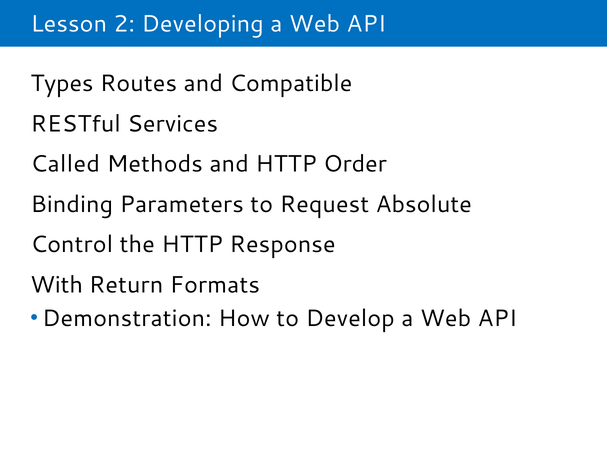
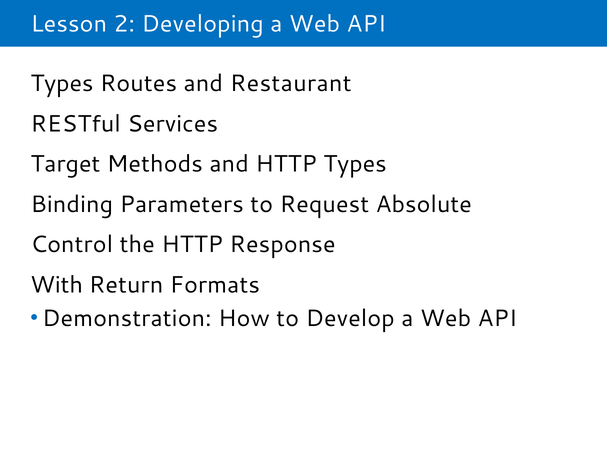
Compatible: Compatible -> Restaurant (291, 84)
Called: Called -> Target (65, 164)
HTTP Order: Order -> Types (355, 164)
